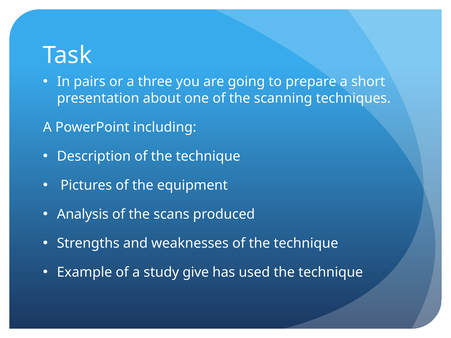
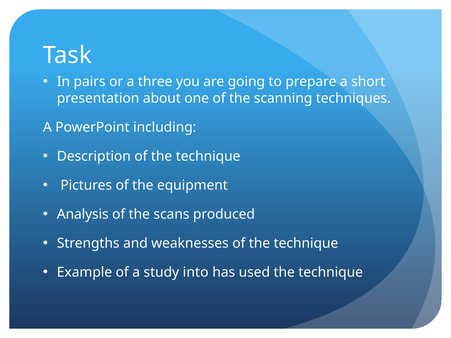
give: give -> into (196, 273)
